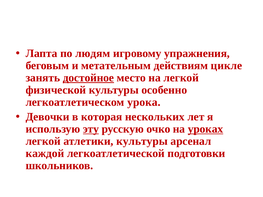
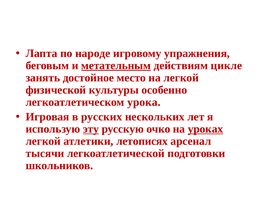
людям: людям -> народе (93, 53)
метательным underline: none -> present (116, 66)
достойное underline: present -> none (88, 78)
Девочки: Девочки -> Игровая (47, 117)
которая: которая -> русских (102, 117)
атлетики культуры: культуры -> летописях (142, 141)
каждой: каждой -> тысячи (45, 154)
